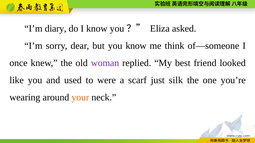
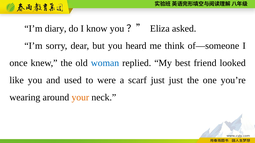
you know: know -> heard (136, 46)
woman colour: purple -> blue (105, 63)
just silk: silk -> just (176, 80)
